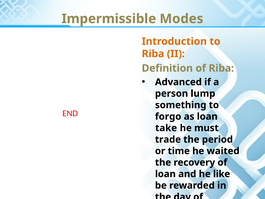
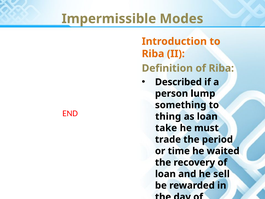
Advanced: Advanced -> Described (178, 82)
forgo: forgo -> thing (168, 116)
like: like -> sell (222, 174)
